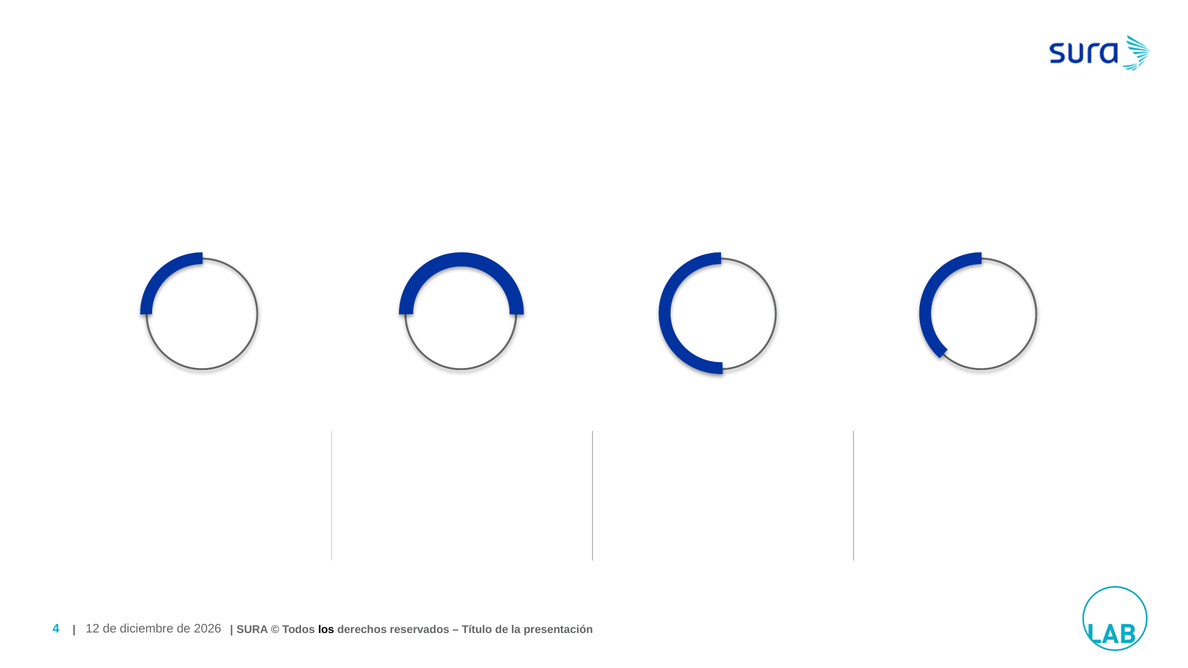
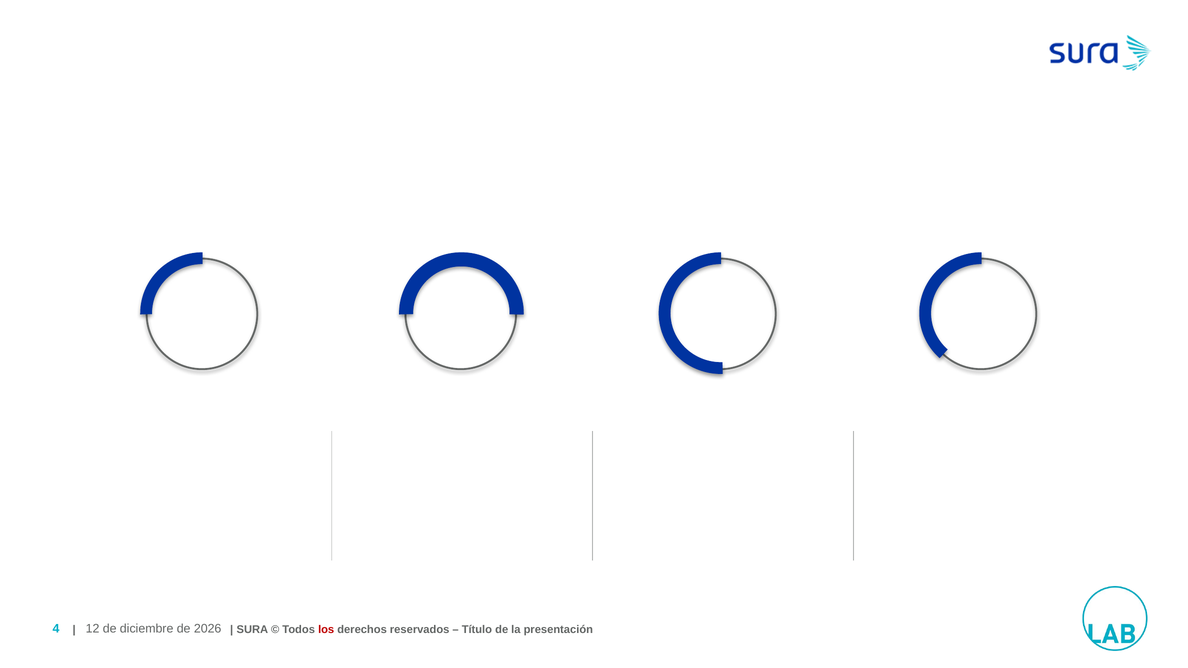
los colour: black -> red (326, 630)
